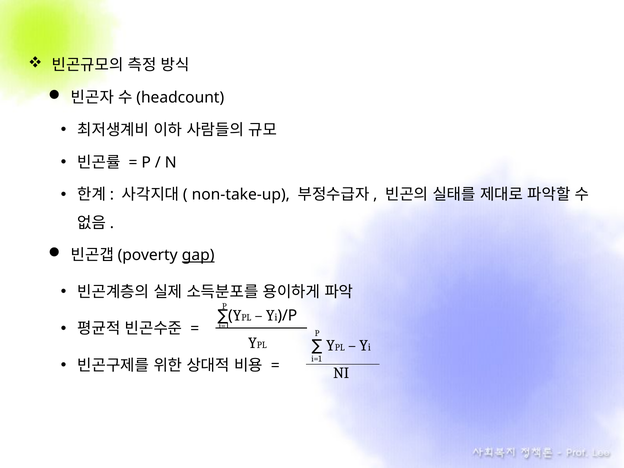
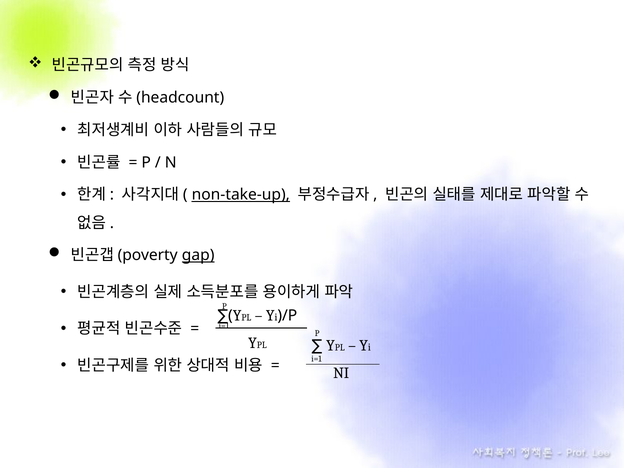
non-take-up underline: none -> present (241, 195)
